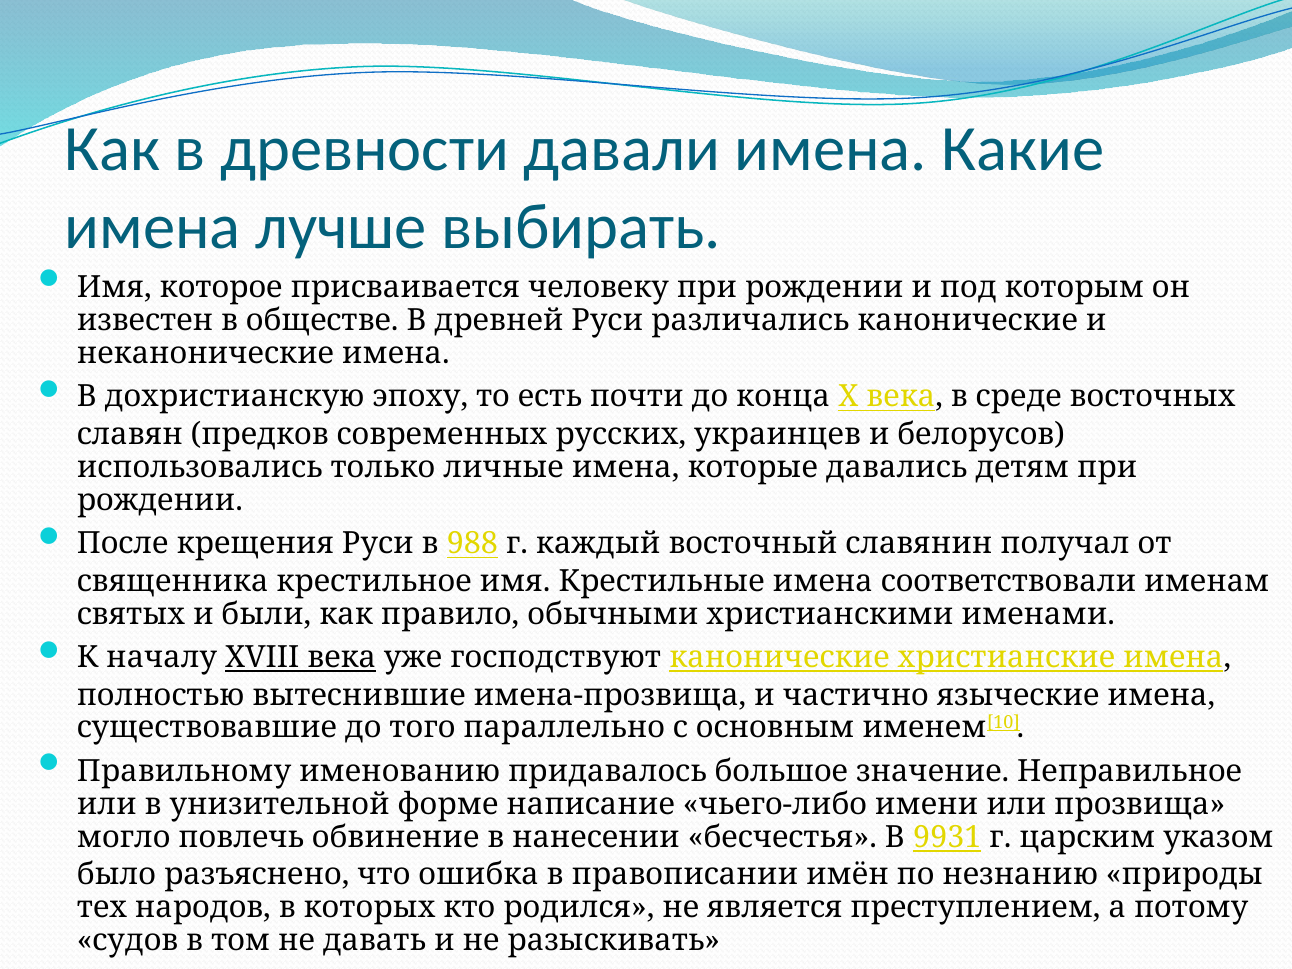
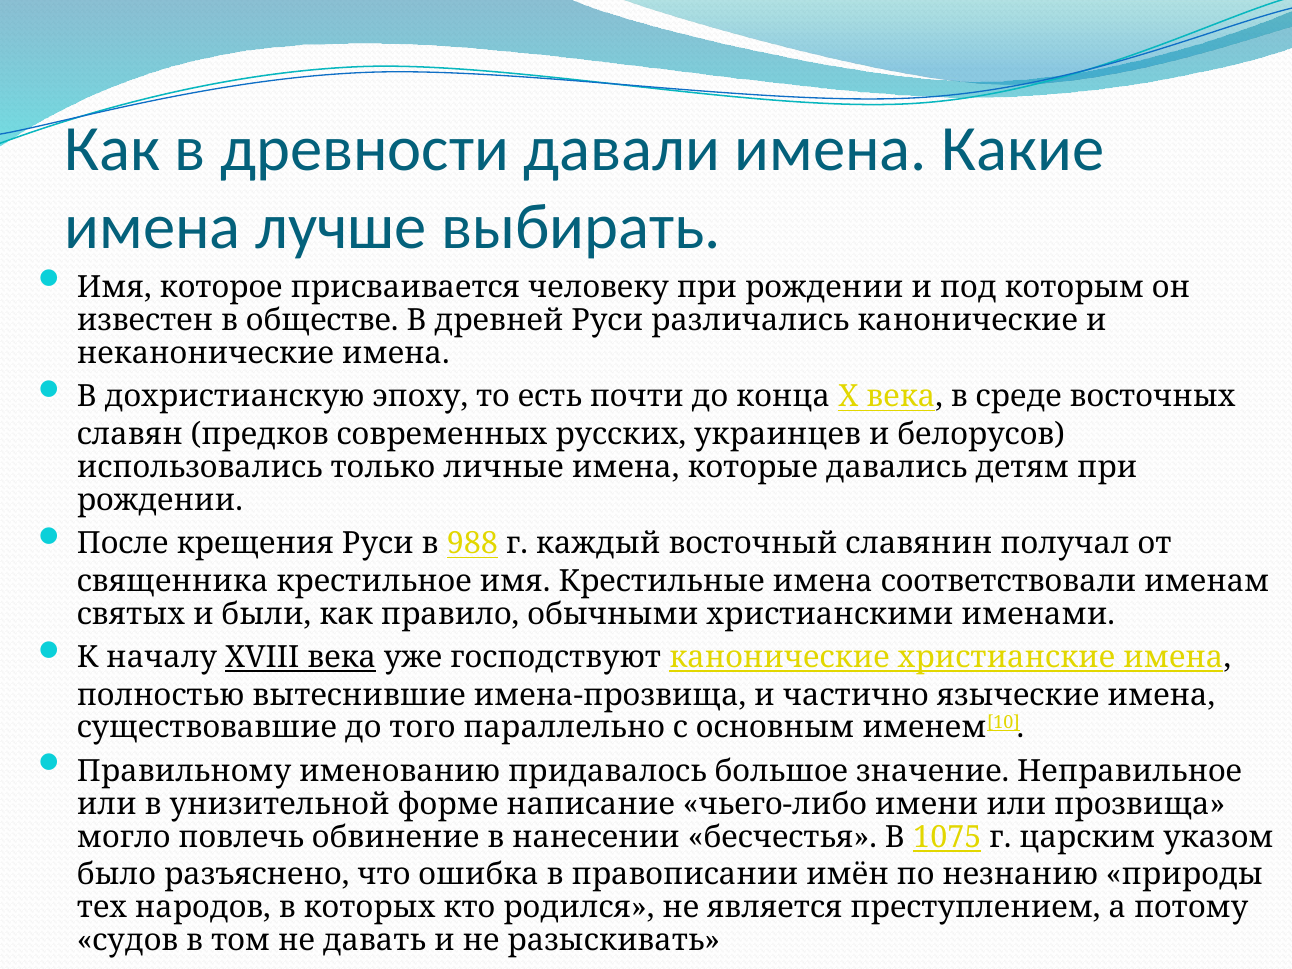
9931: 9931 -> 1075 (947, 837)
